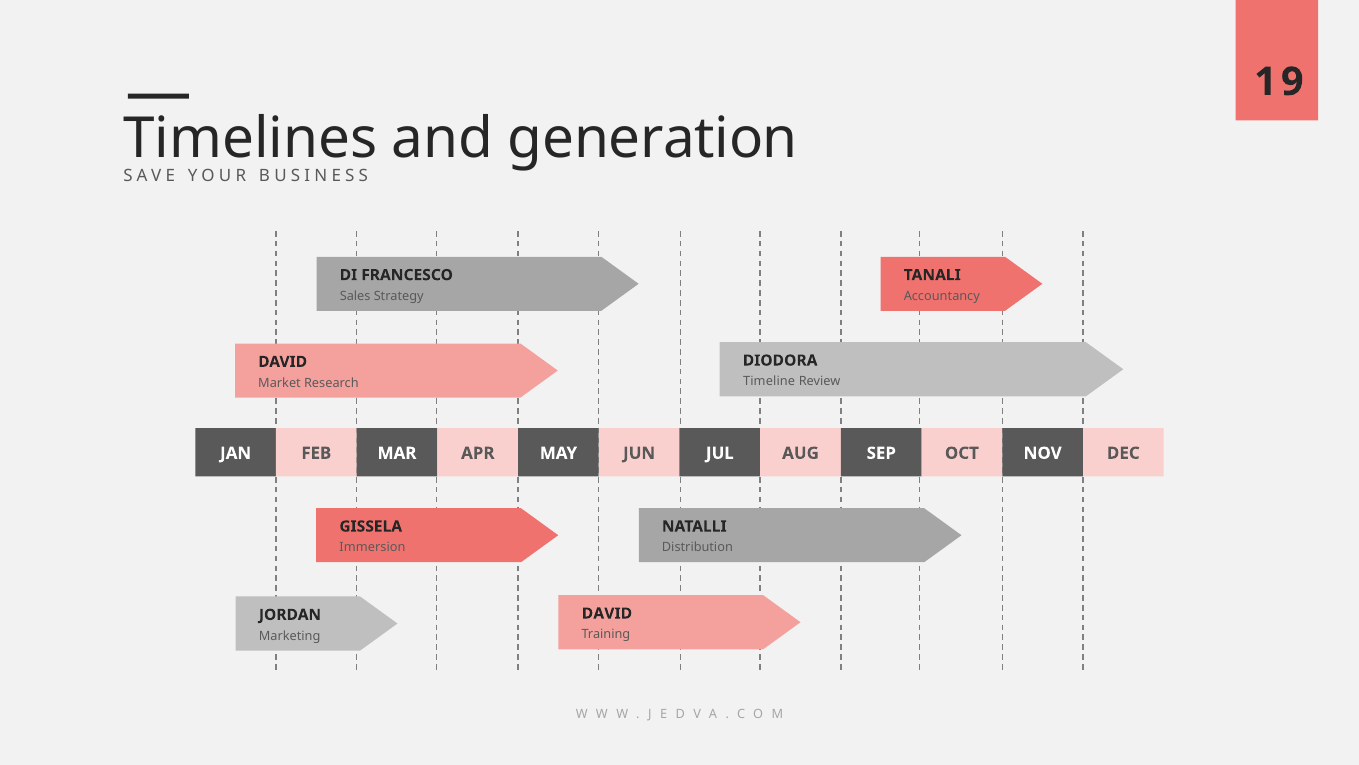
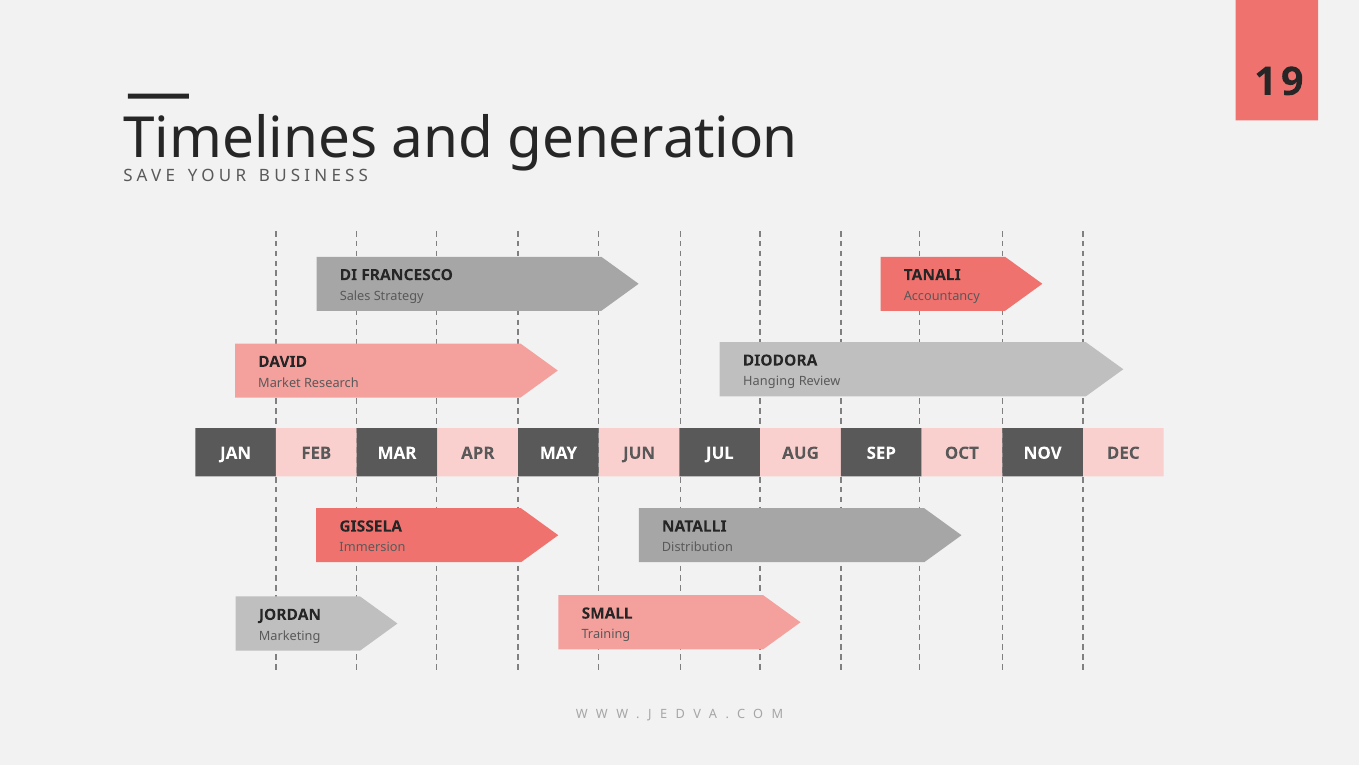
Timeline: Timeline -> Hanging (769, 381)
DAVID: DAVID -> SMALL (607, 613)
